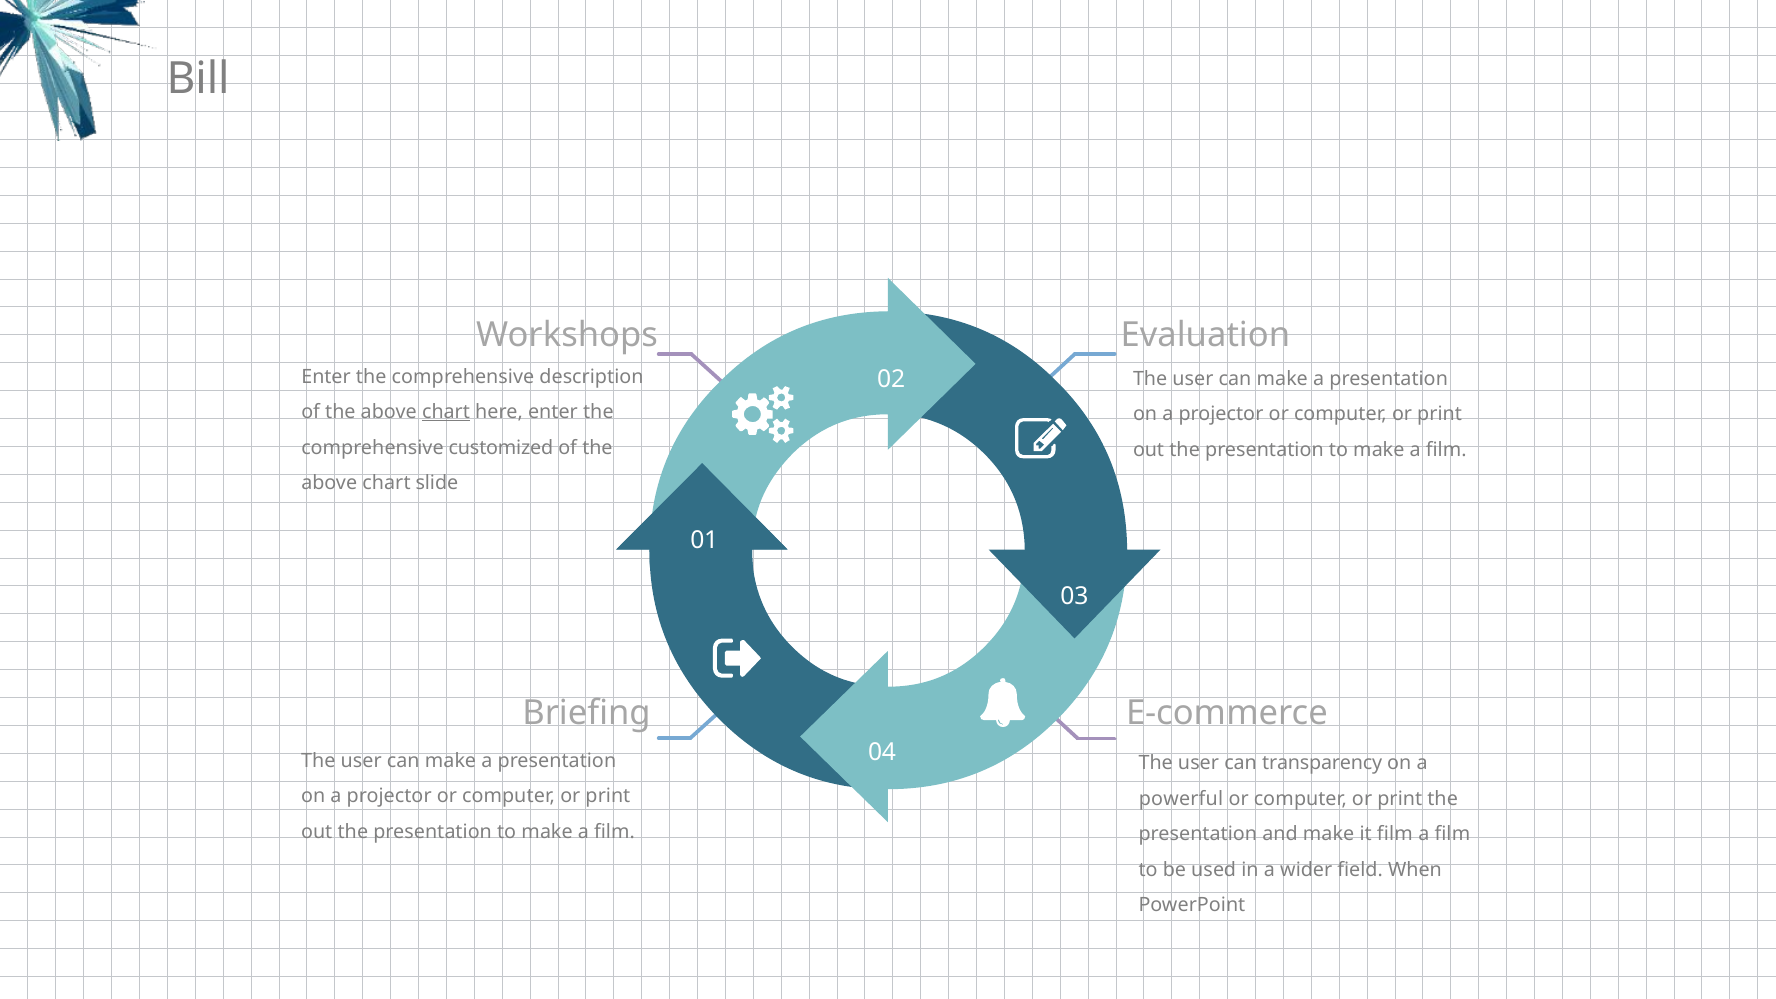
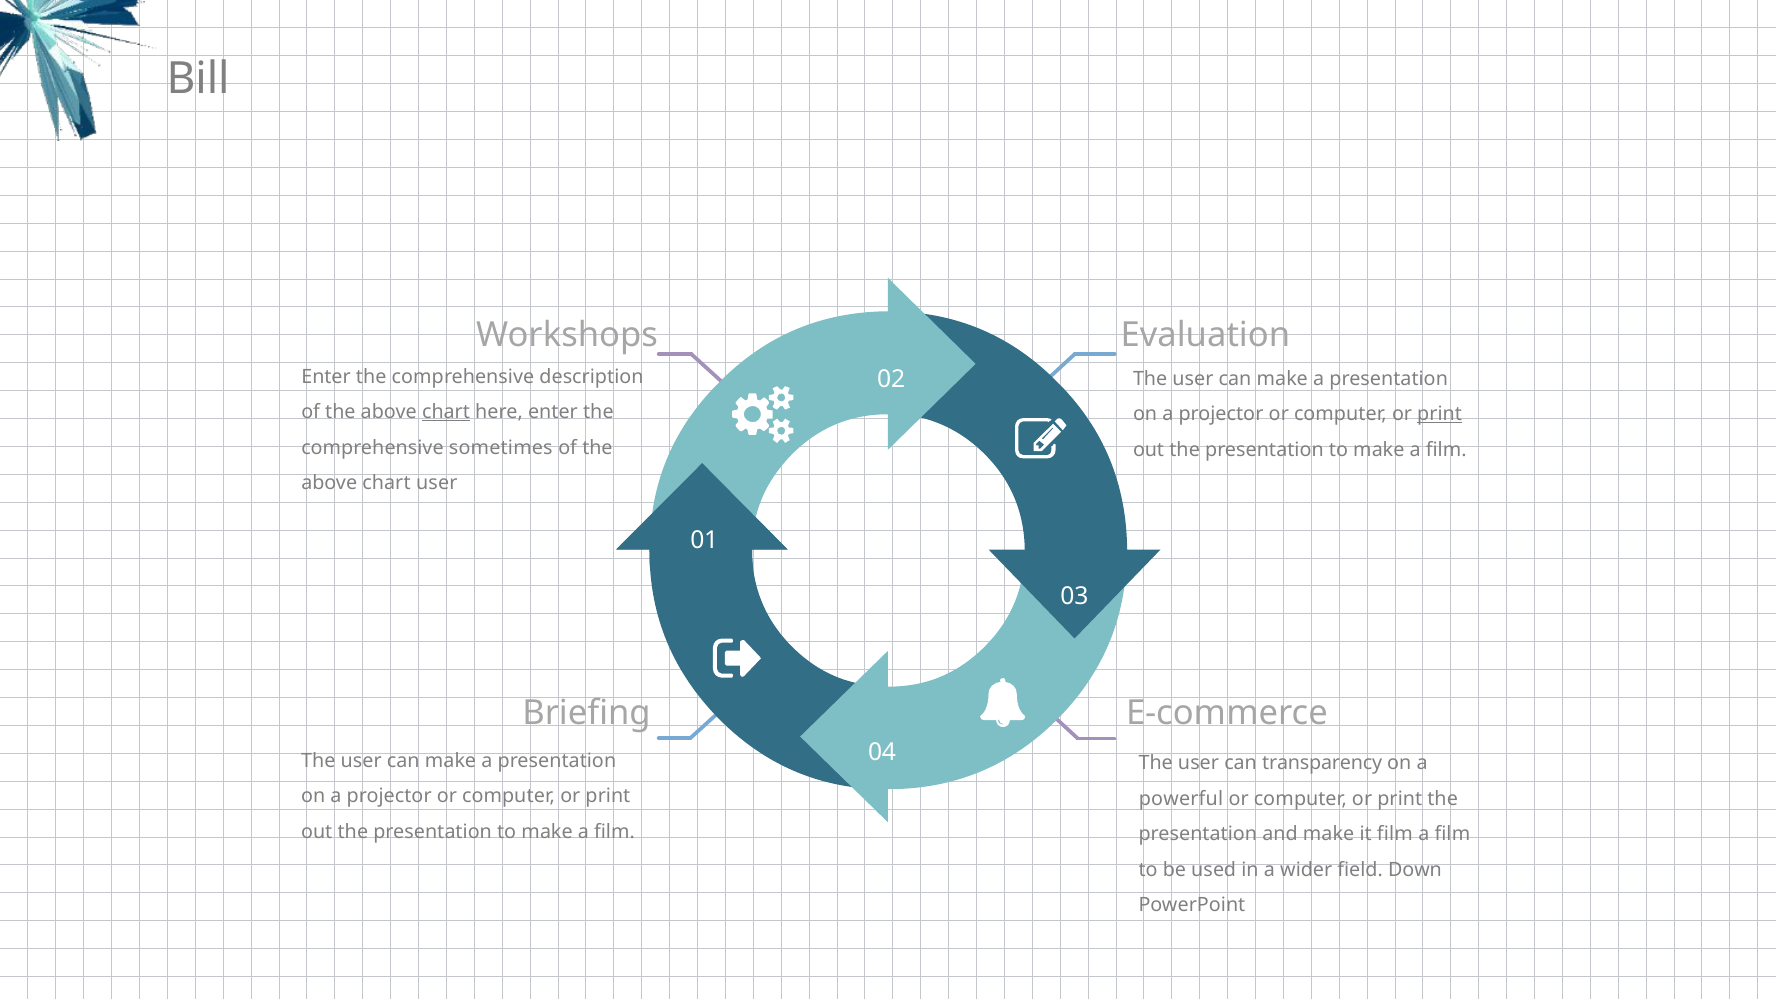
print underline: none -> present (1440, 414)
customized: customized -> sometimes (501, 448)
chart slide: slide -> user (437, 483)
When: When -> Down (1415, 870)
